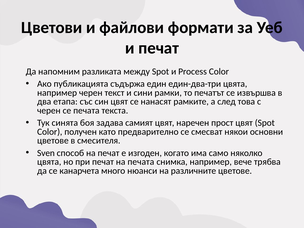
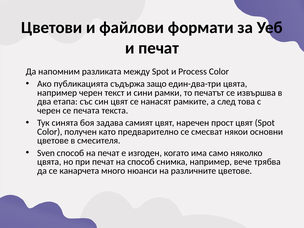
един: един -> защо (157, 84)
на печата: печата -> способ (141, 162)
